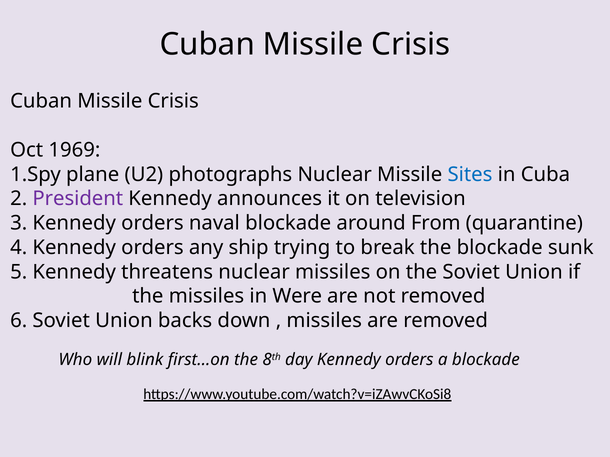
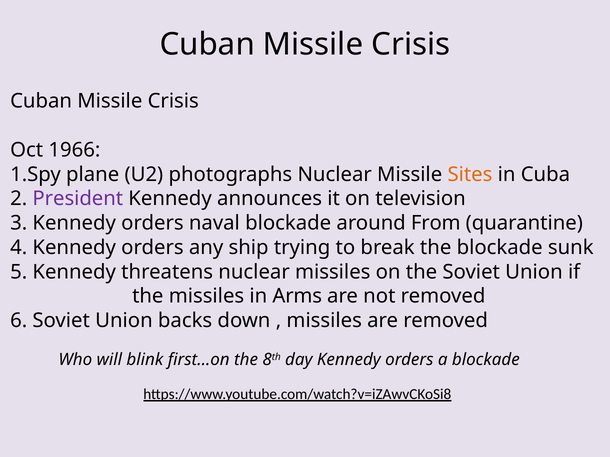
1969: 1969 -> 1966 (74, 150)
Sites colour: blue -> orange (470, 175)
Were: Were -> Arms (297, 297)
